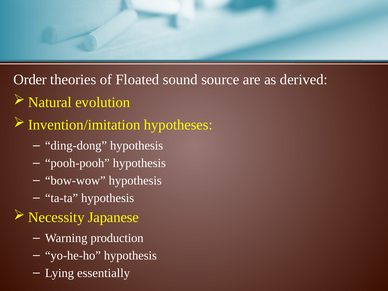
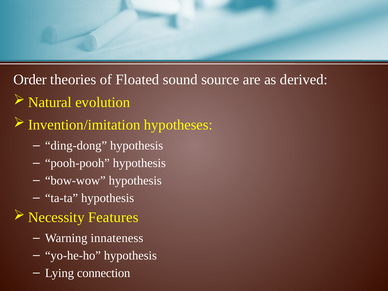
Japanese: Japanese -> Features (113, 217)
production: production -> innateness (117, 238)
essentially: essentially -> connection (104, 273)
